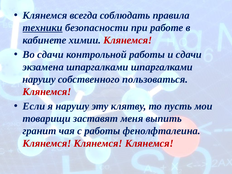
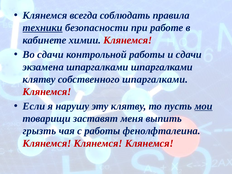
нарушу: нарушу -> клятву (39, 79)
собственного пользоваться: пользоваться -> шпаргалками (155, 79)
мои underline: none -> present (204, 106)
гранит: гранит -> грызть (39, 131)
